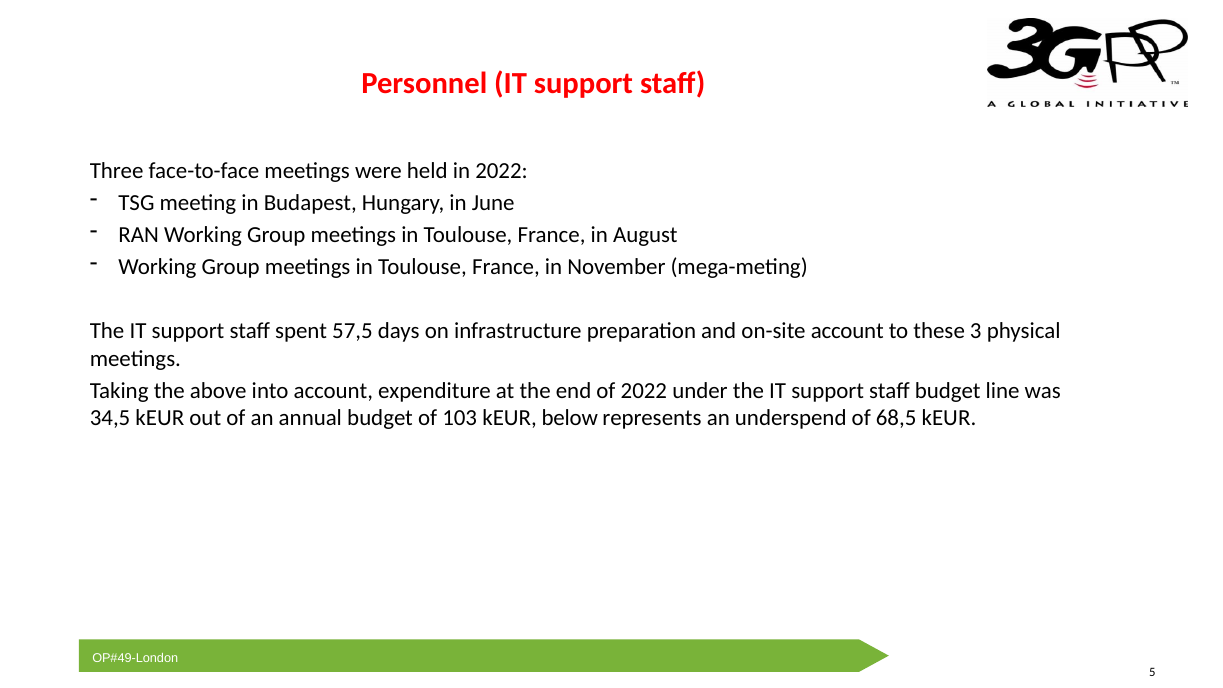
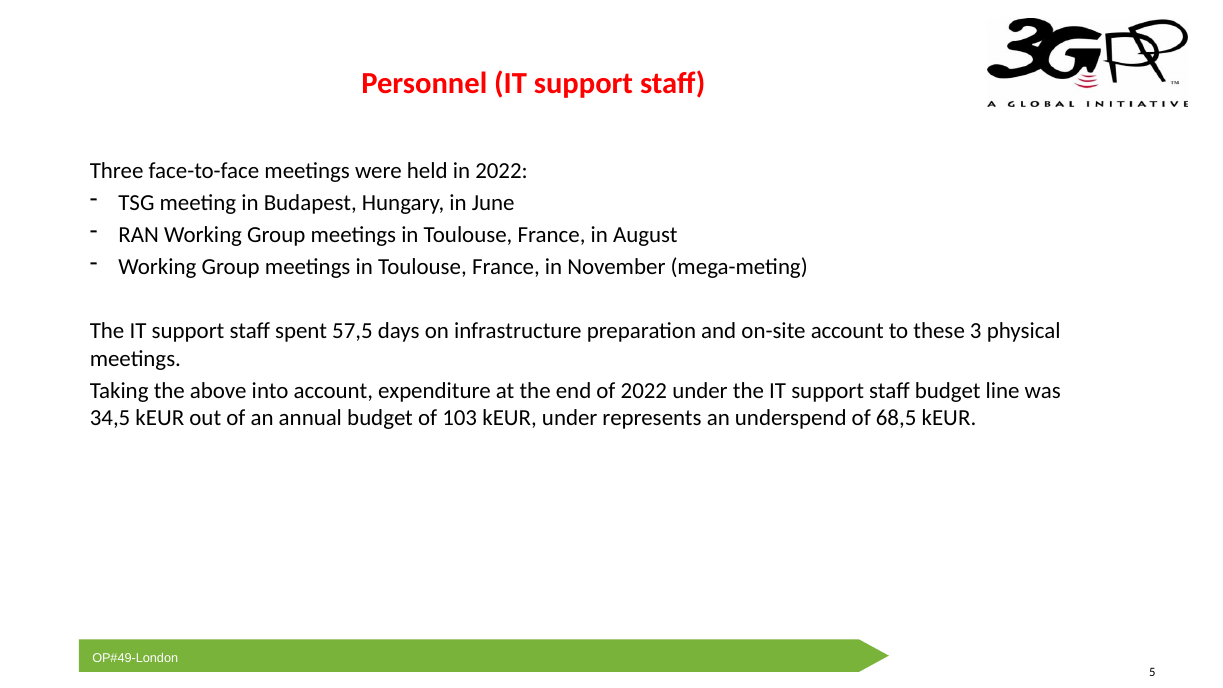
kEUR below: below -> under (570, 418)
